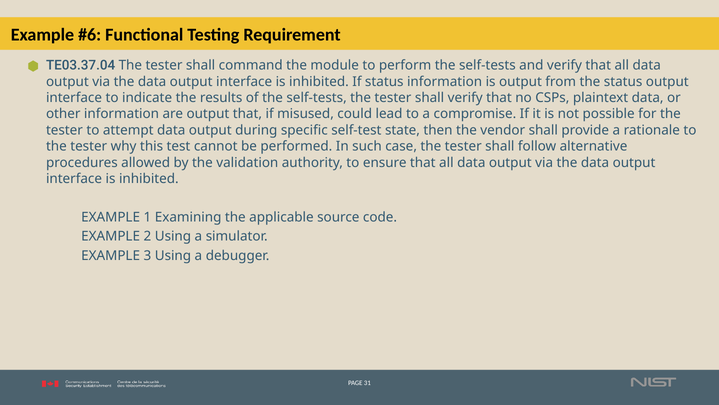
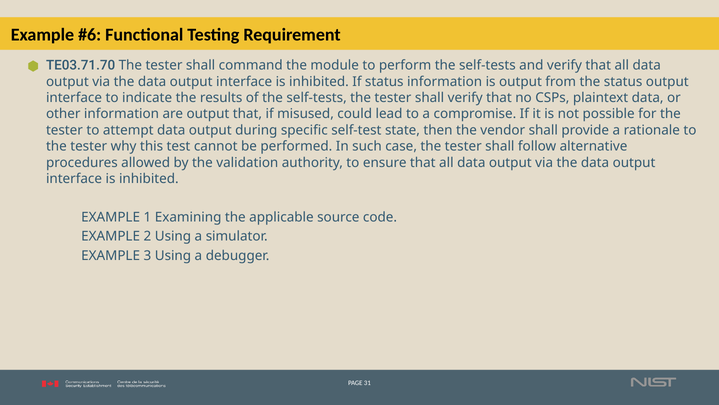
TE03.37.04: TE03.37.04 -> TE03.71.70 (81, 65)
